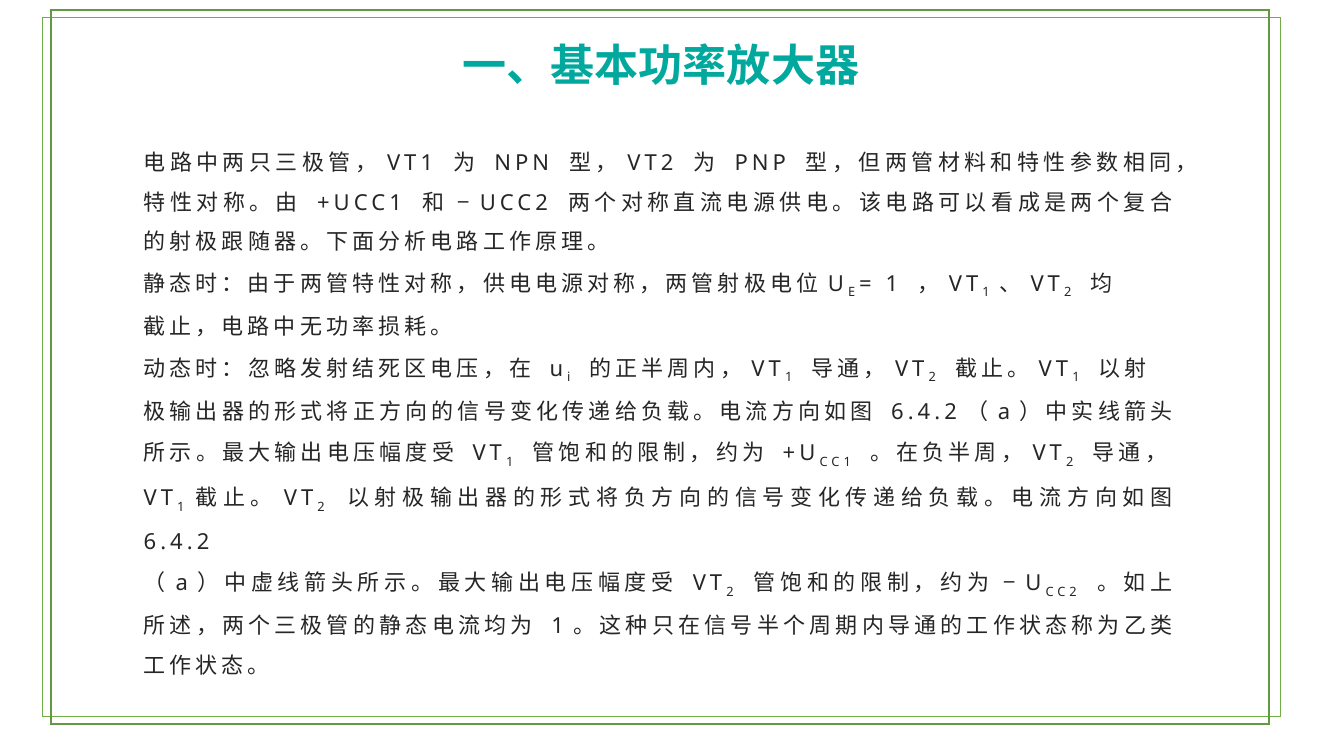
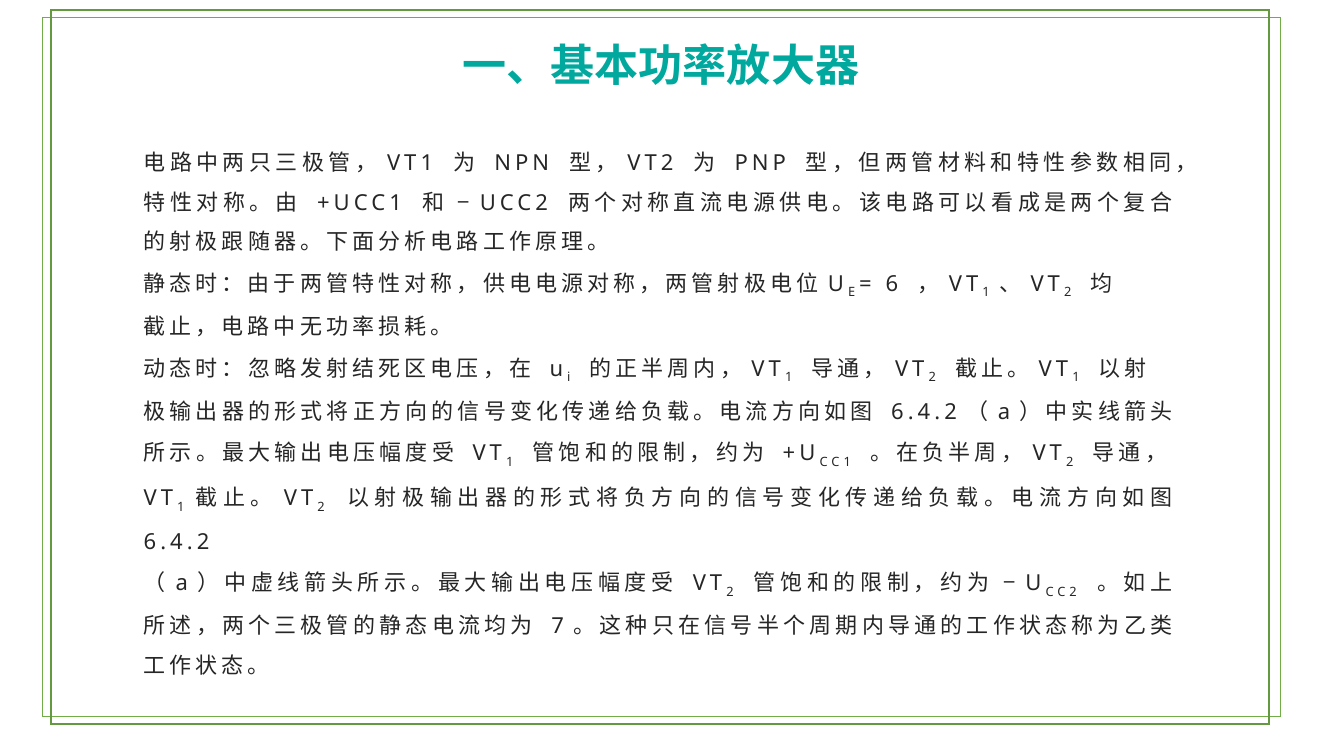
1: 1 -> 6 (892, 284)
1: 1 -> 7 (558, 626)
